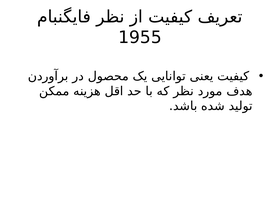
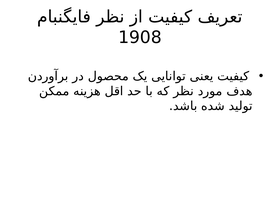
1955: 1955 -> 1908 (140, 37)
